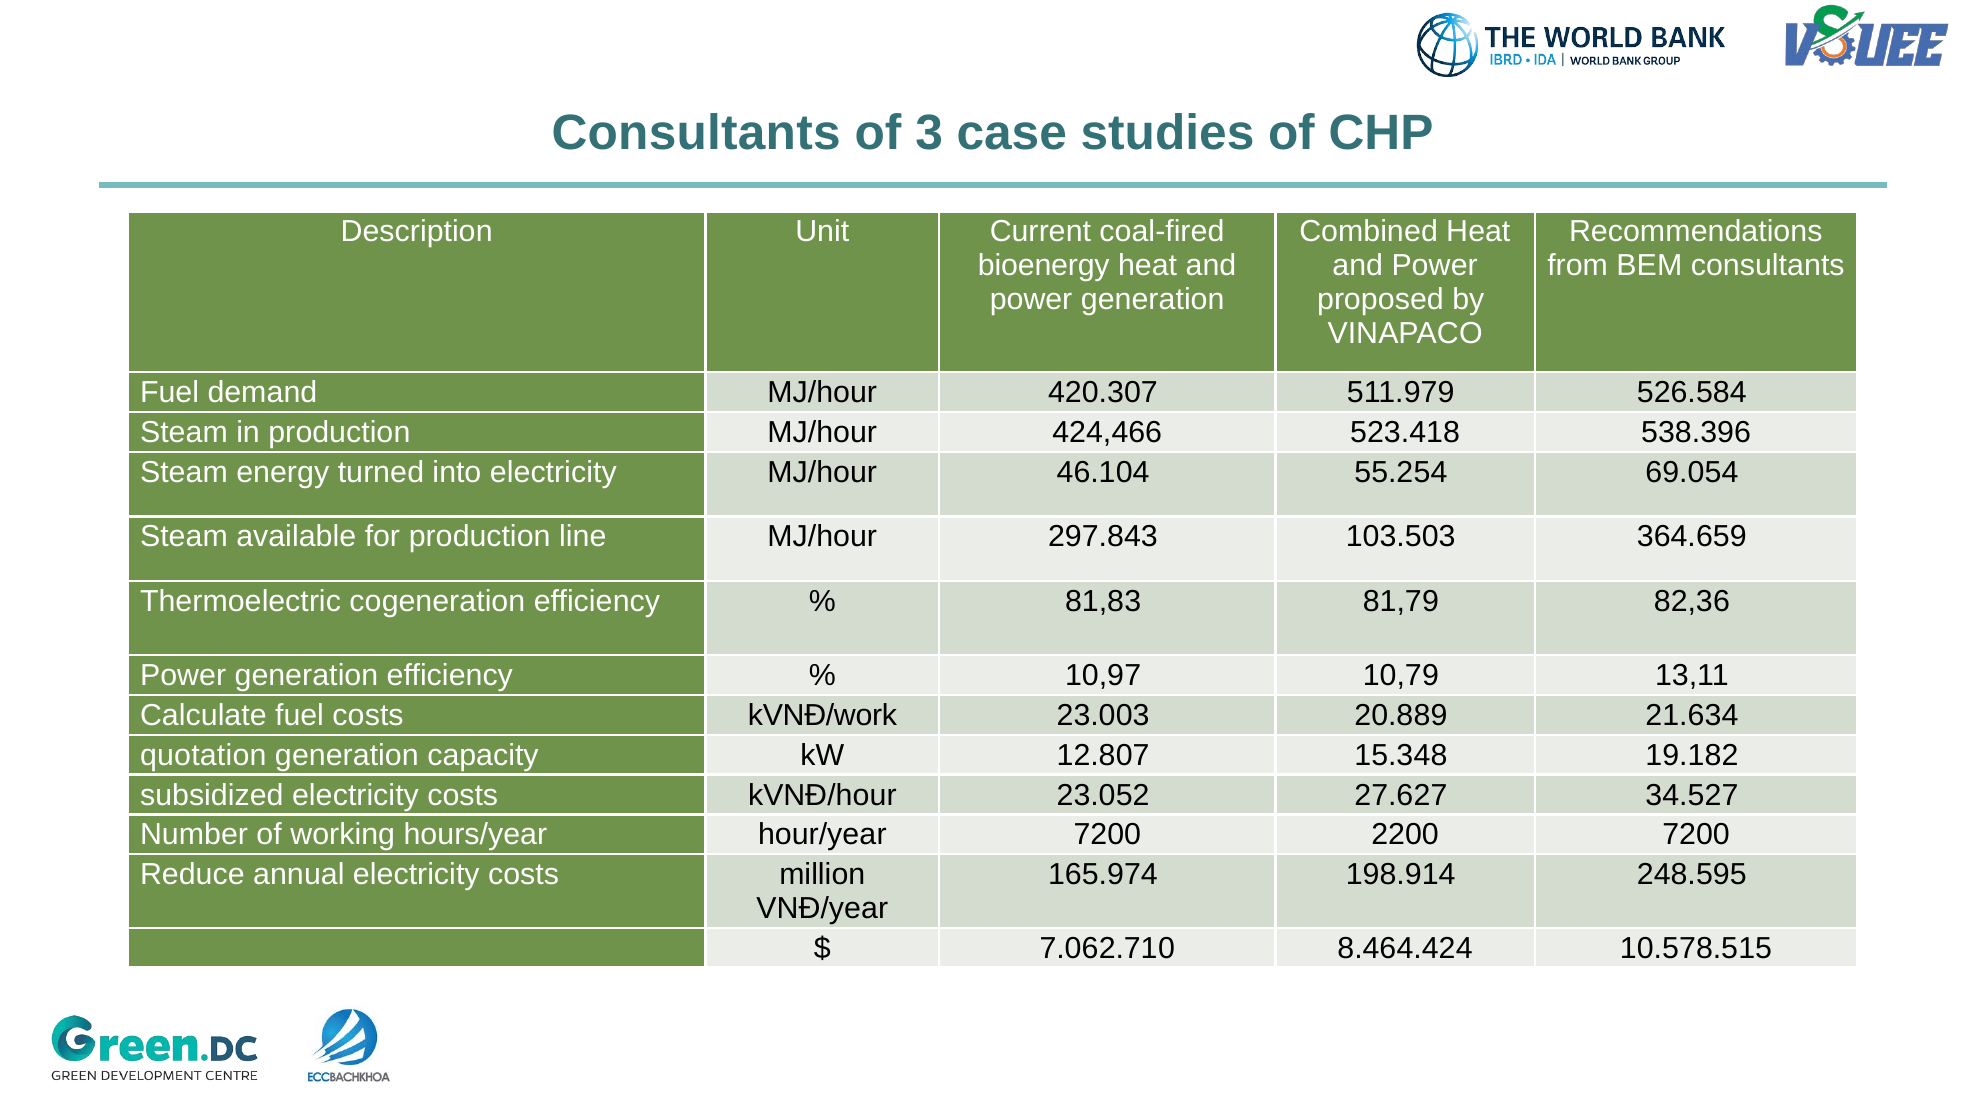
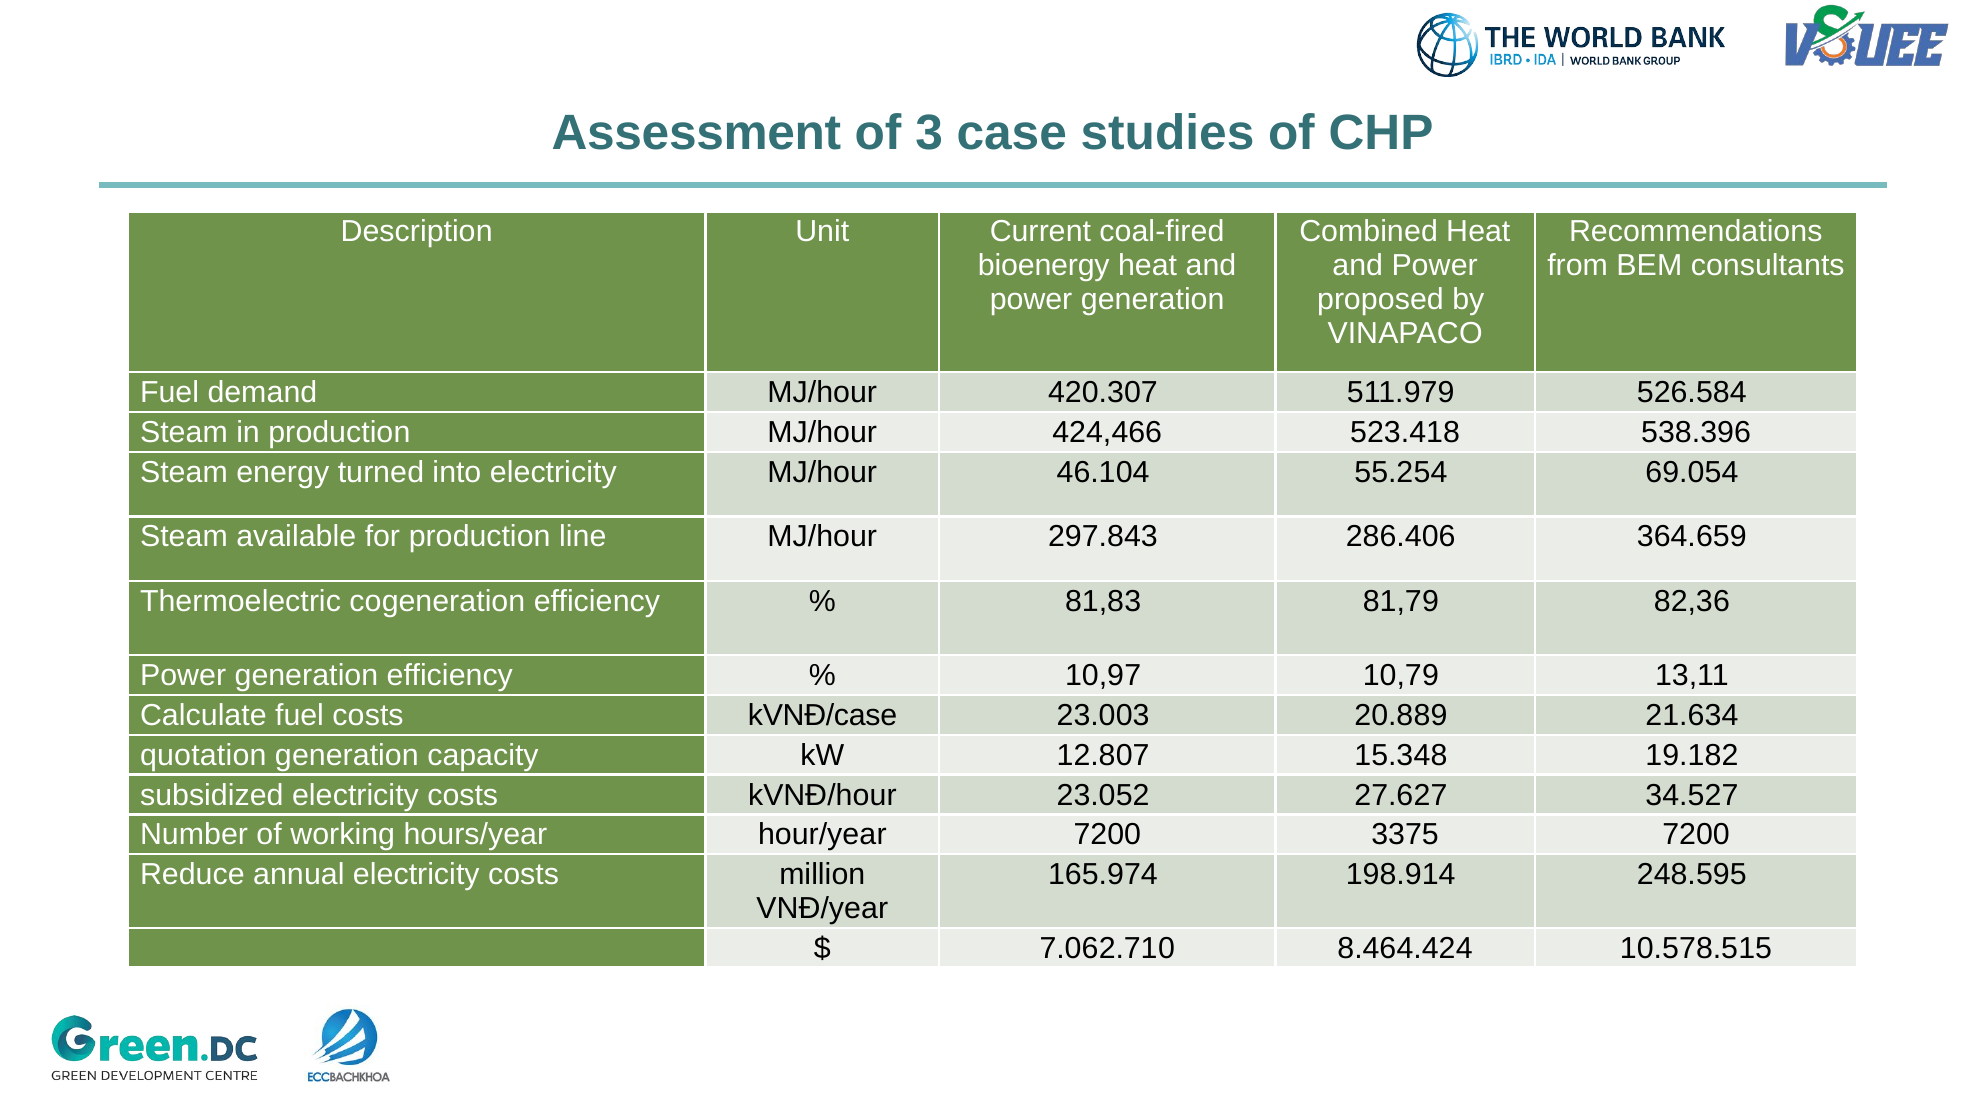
Consultants: Consultants -> Assessment (696, 134)
103.503: 103.503 -> 286.406 (1401, 537)
kVNĐ/work: kVNĐ/work -> kVNĐ/case (823, 716)
2200: 2200 -> 3375 (1405, 835)
